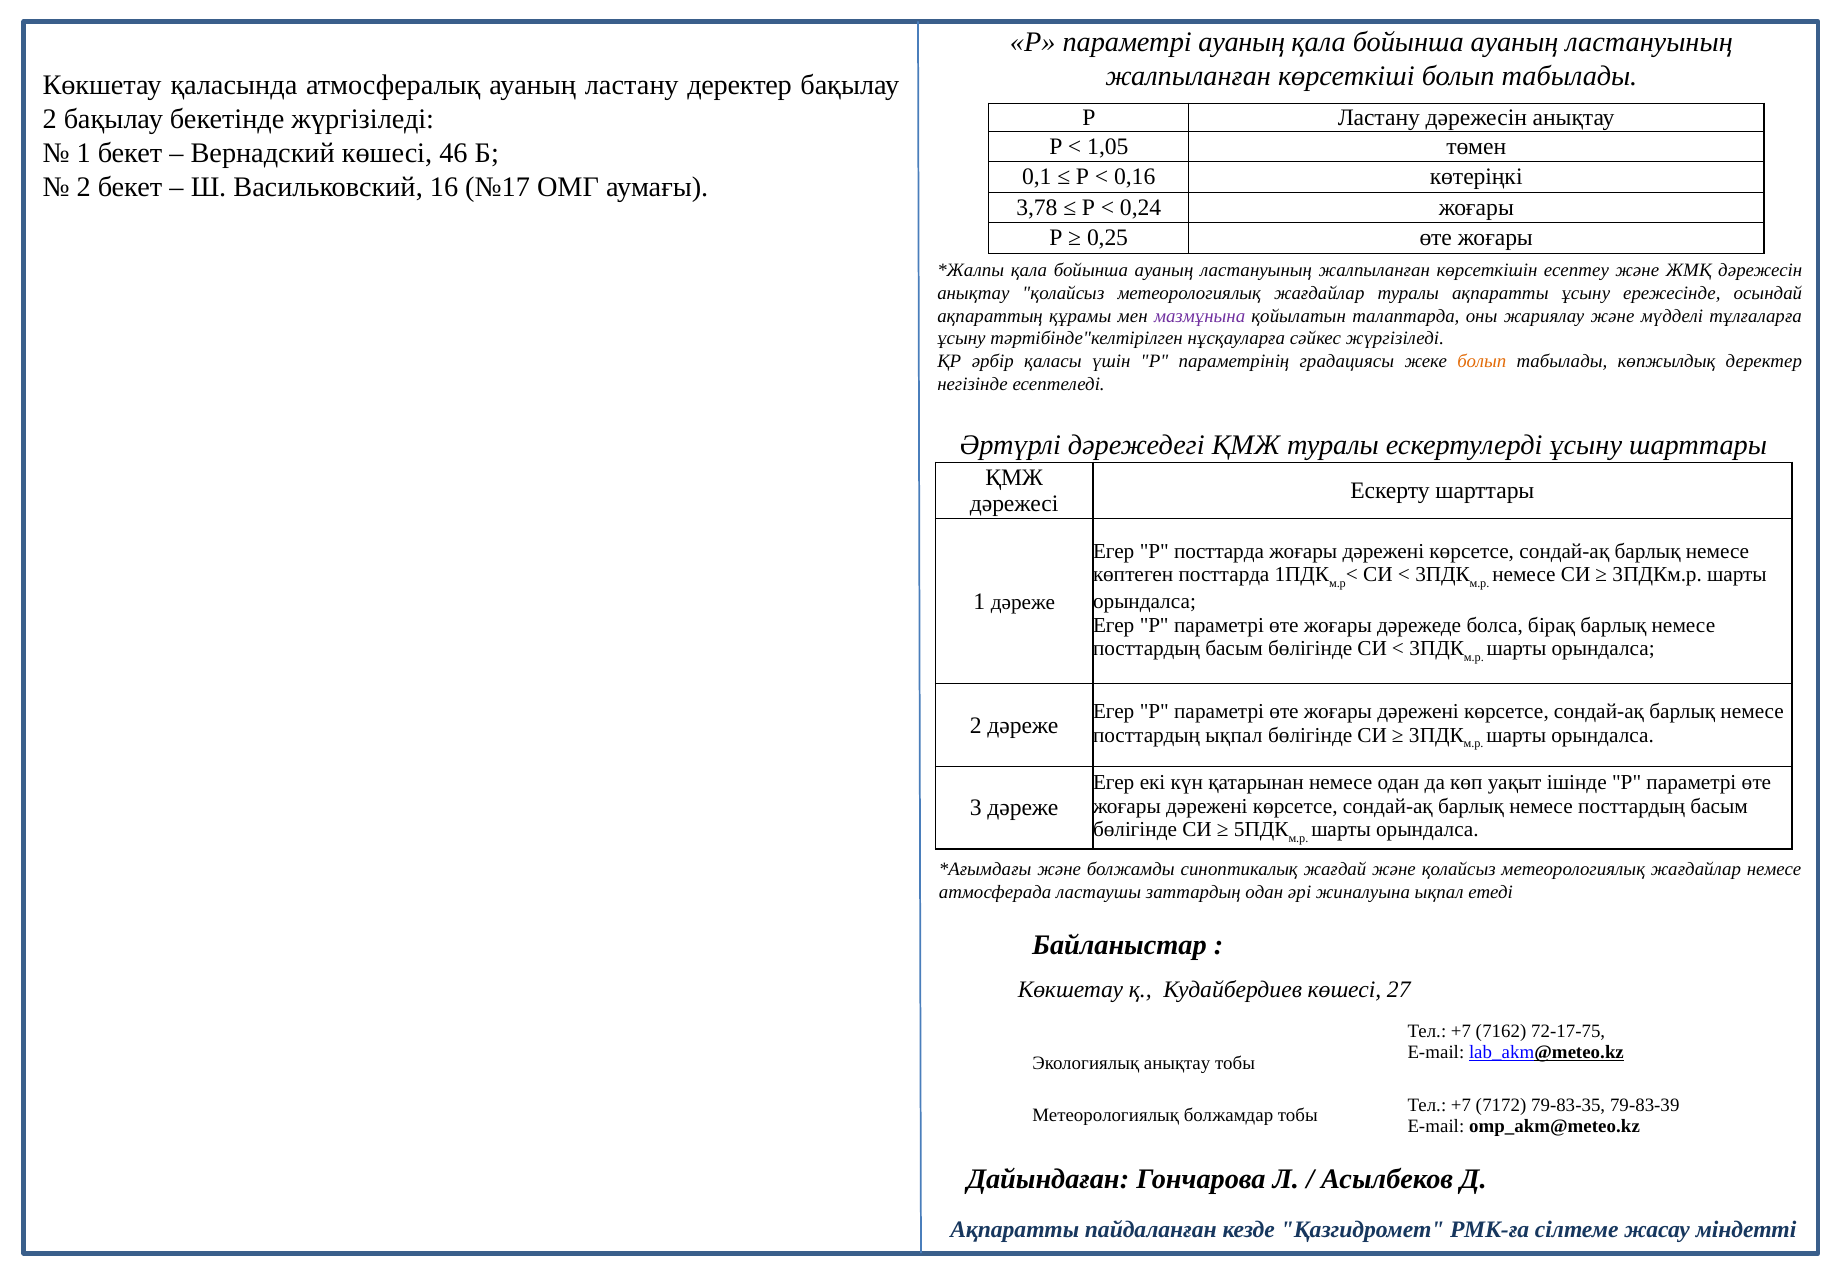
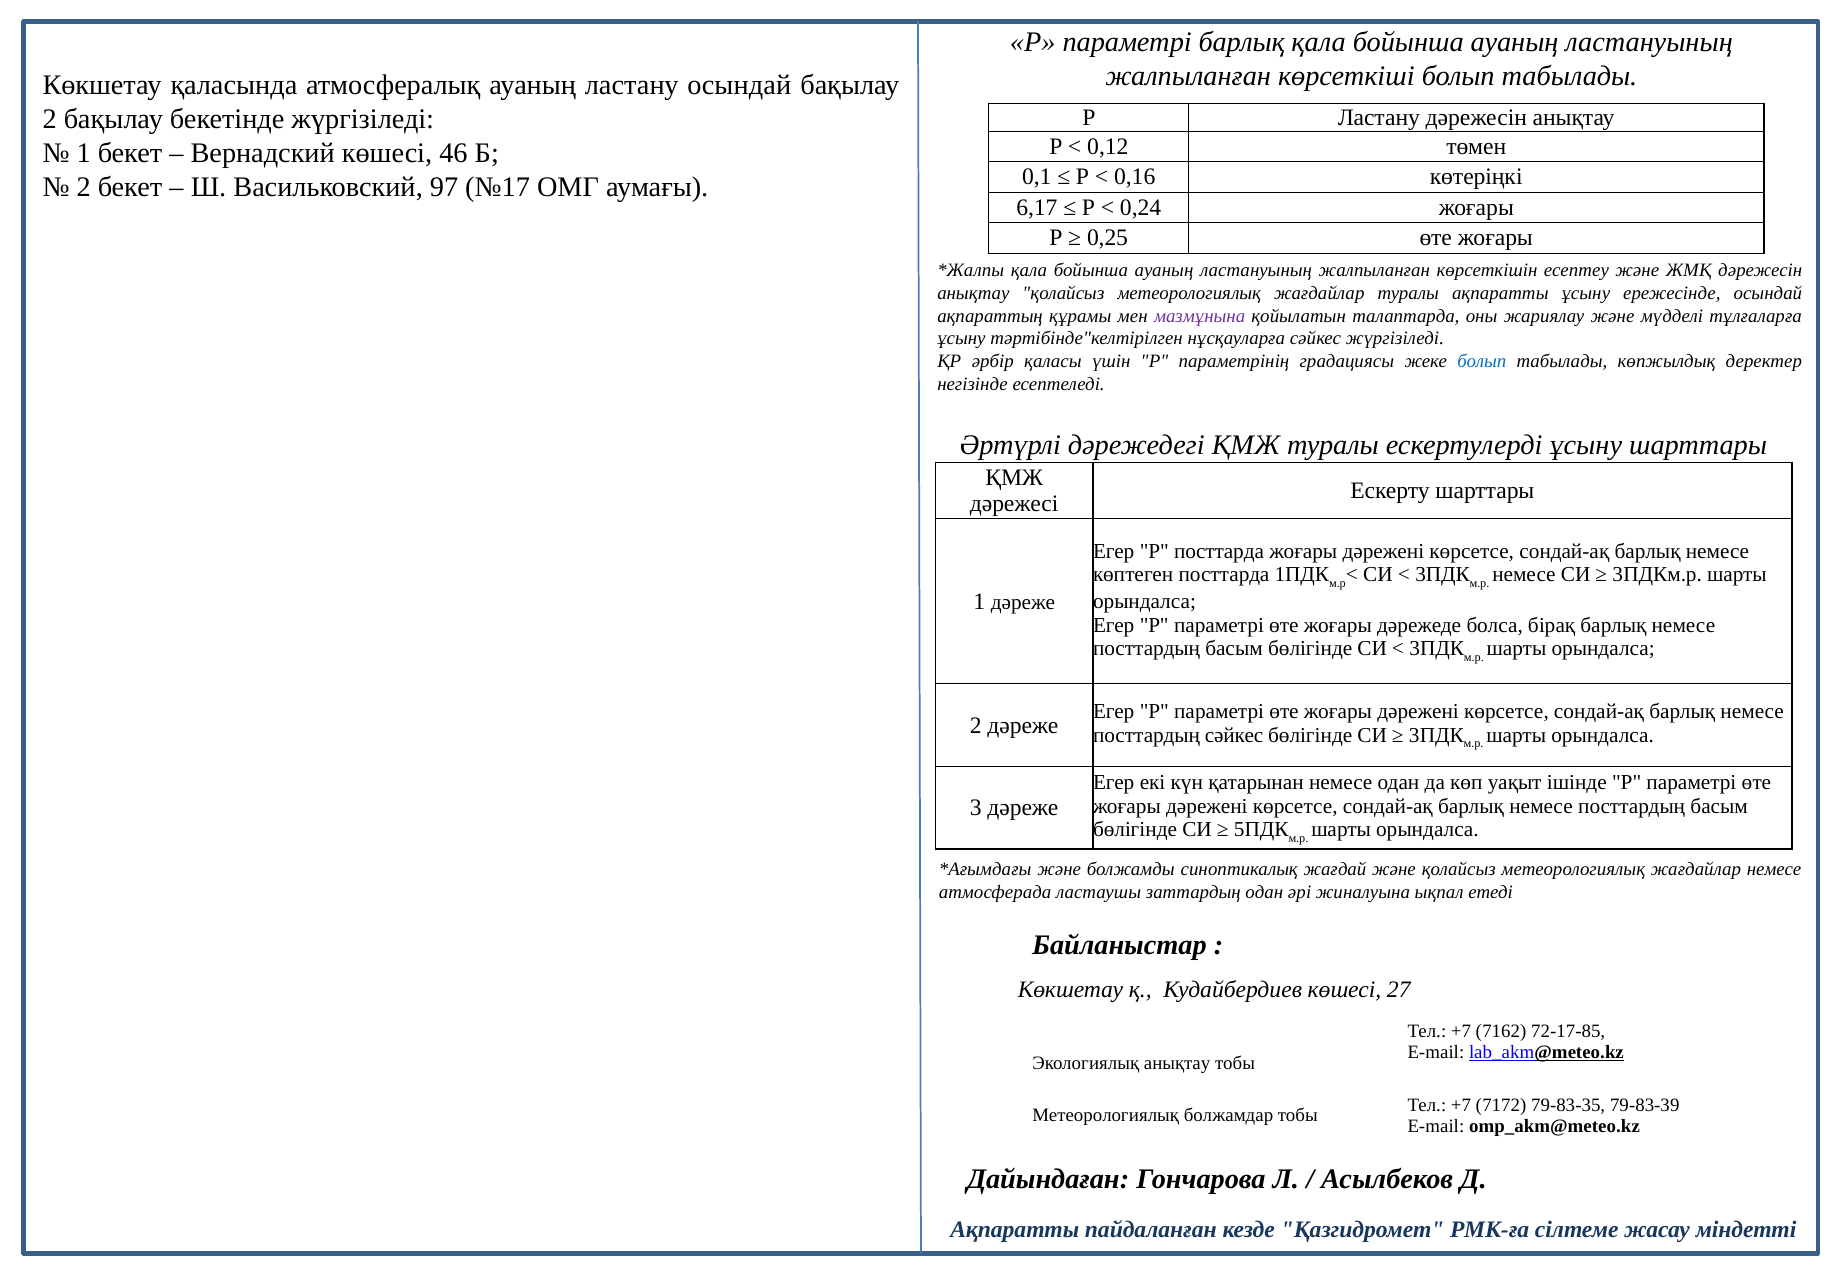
параметрі ауаның: ауаның -> барлық (1242, 42)
ластану деректер: деректер -> осындай (739, 85)
1,05: 1,05 -> 0,12 (1108, 147)
16: 16 -> 97 (444, 187)
3,78: 3,78 -> 6,17 (1037, 207)
болып colour: orange -> blue (1482, 361)
посттардың ықпал: ықпал -> сәйкес (1234, 736)
72-17-75: 72-17-75 -> 72-17-85 (1568, 1032)
